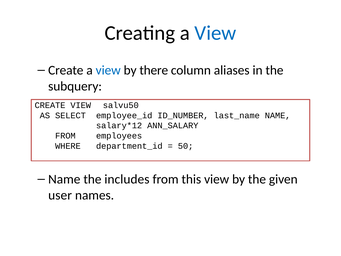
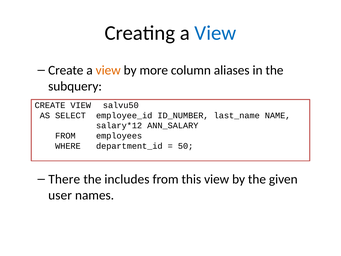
view colour: blue -> orange (108, 70)
there: there -> more (154, 70)
Name: Name -> There (64, 179)
